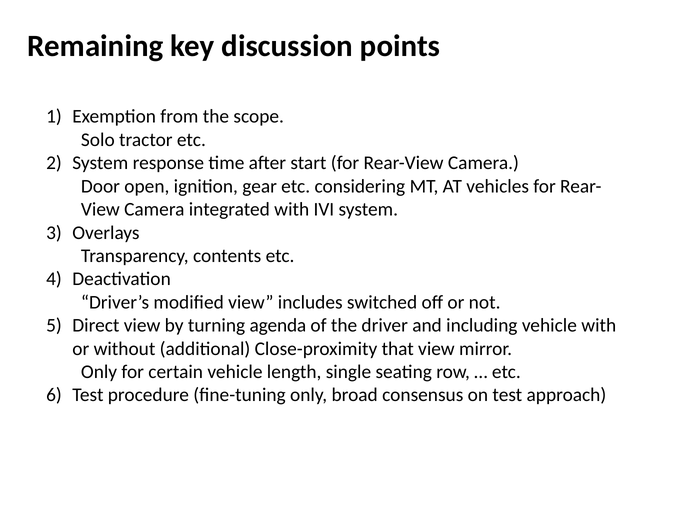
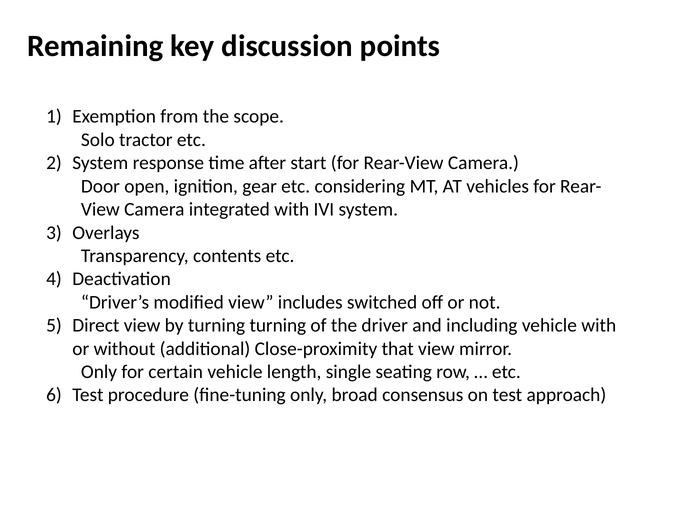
turning agenda: agenda -> turning (278, 325)
